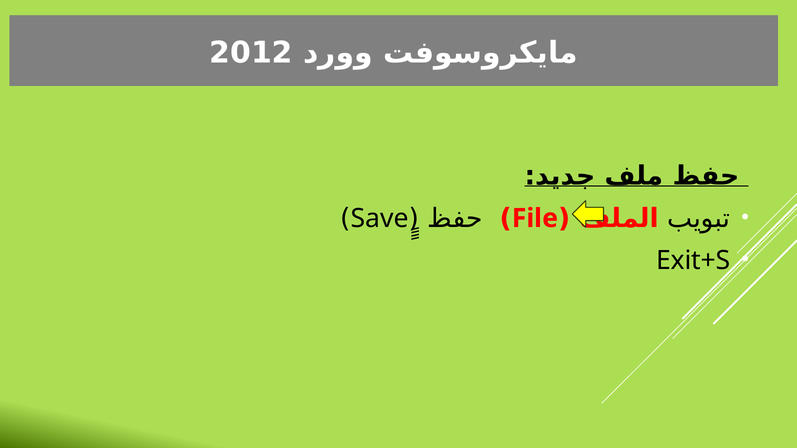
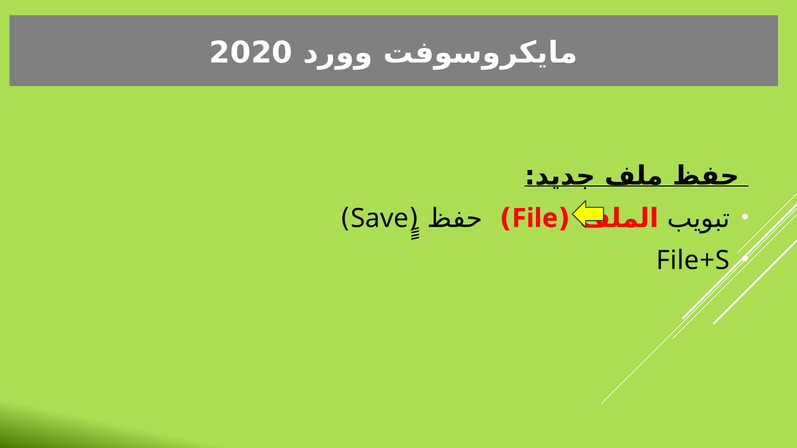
2012: 2012 -> 2020 (251, 53)
Exit+S: Exit+S -> File+S (693, 261)
